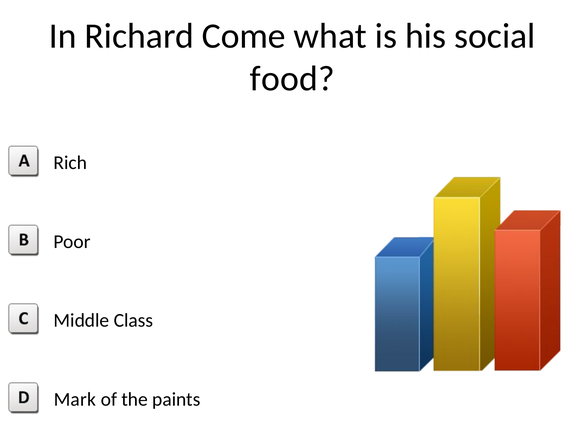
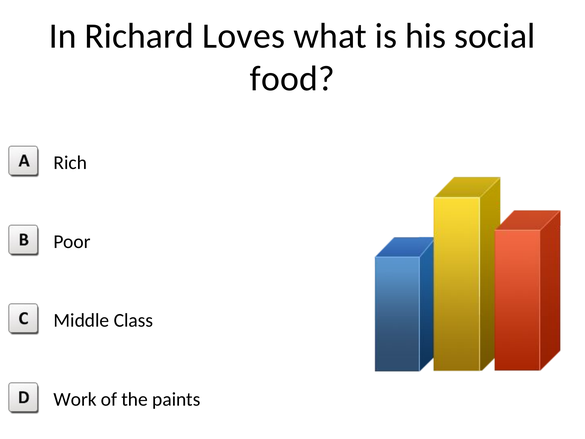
Come: Come -> Loves (244, 36)
Mark: Mark -> Work (75, 399)
